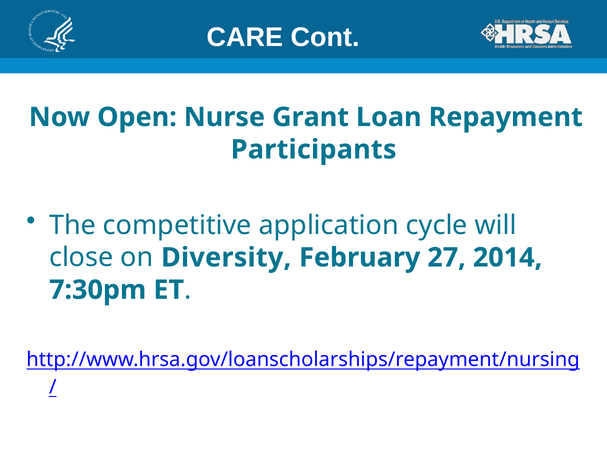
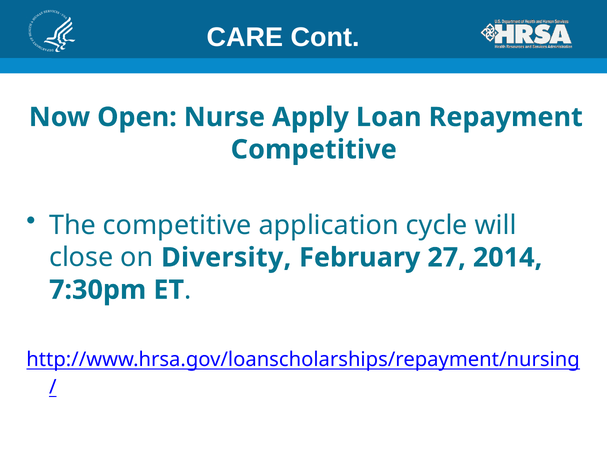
Grant: Grant -> Apply (310, 117)
Participants: Participants -> Competitive (314, 150)
